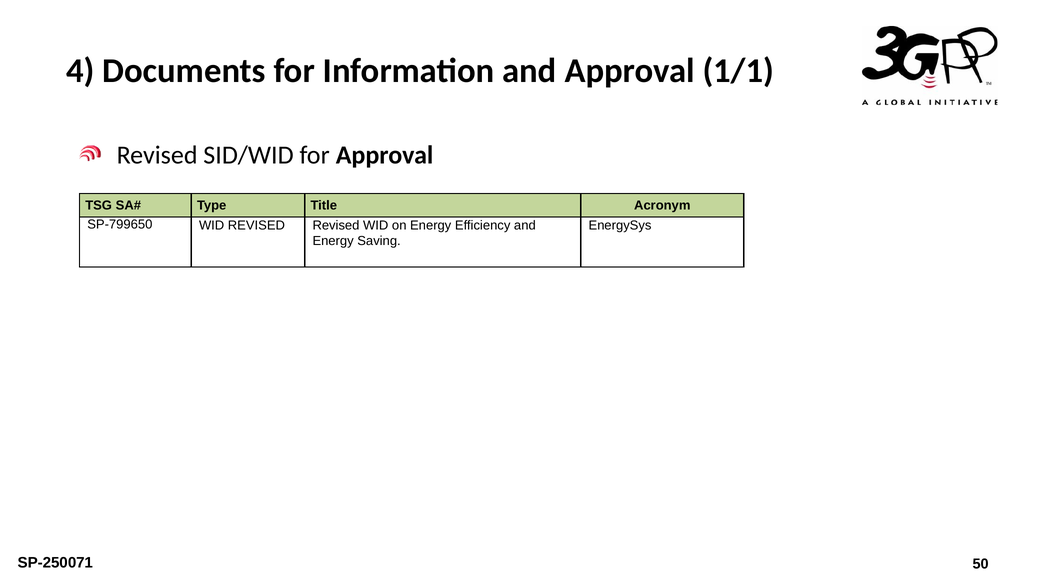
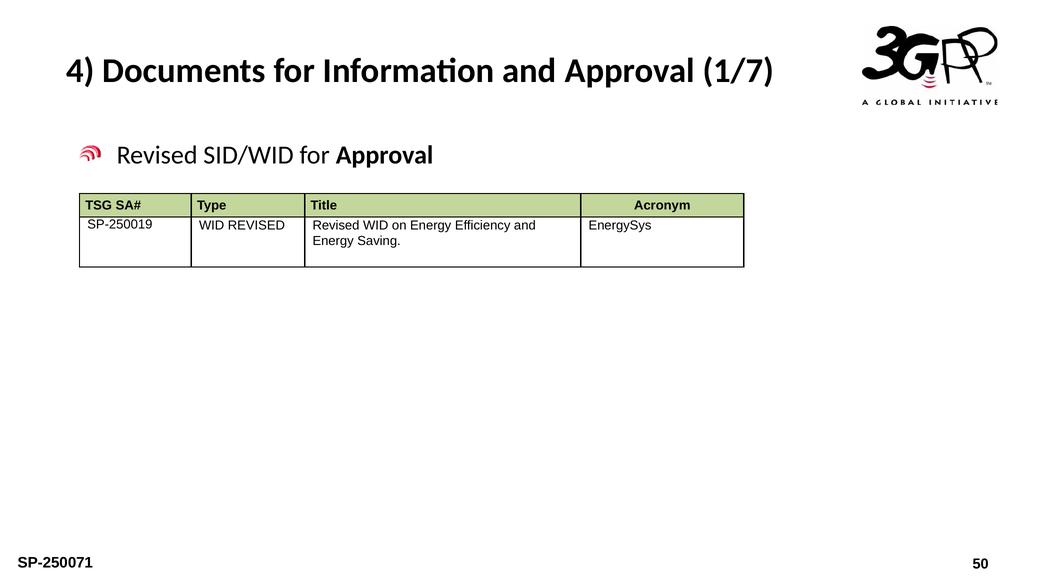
1/1: 1/1 -> 1/7 (738, 71)
SP-799650: SP-799650 -> SP-250019 (120, 224)
